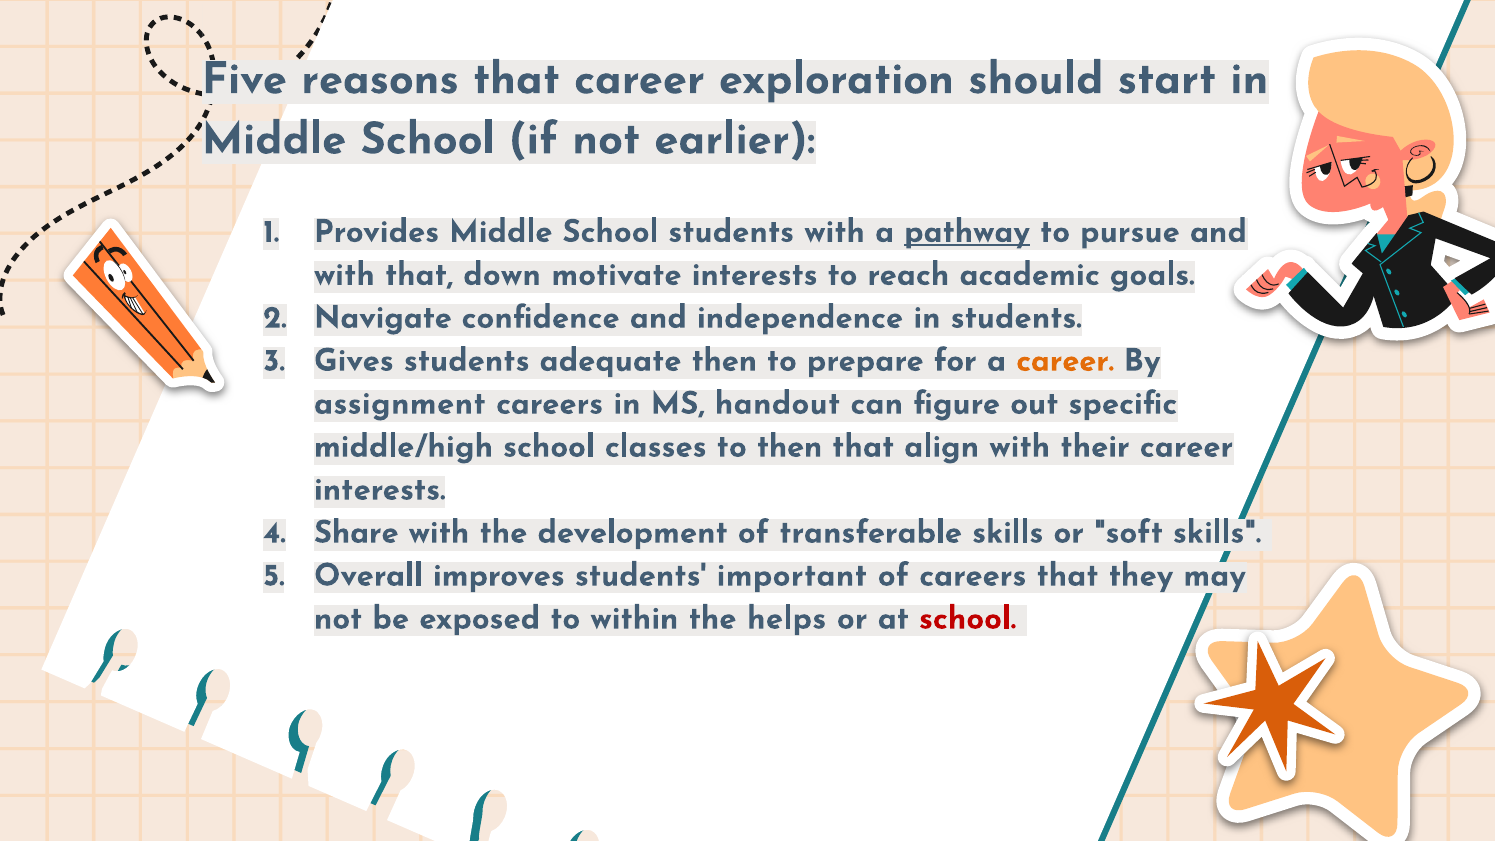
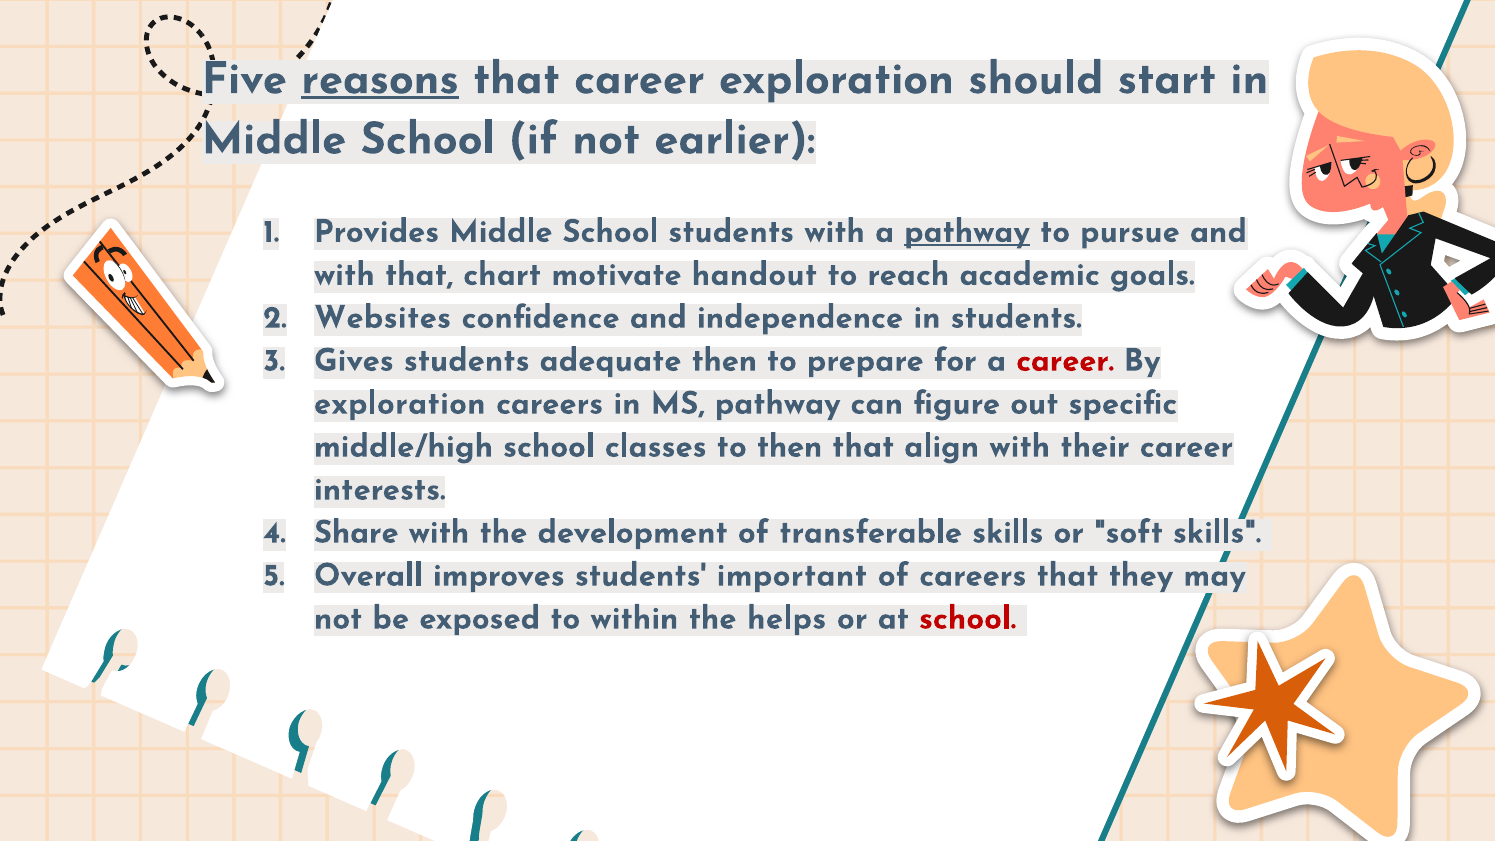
reasons underline: none -> present (380, 79)
down: down -> chart (502, 274)
motivate interests: interests -> handout (754, 274)
Navigate: Navigate -> Websites (383, 317)
career colour: orange -> red (1065, 360)
assignment: assignment -> exploration (400, 403)
MS handout: handout -> pathway (778, 403)
